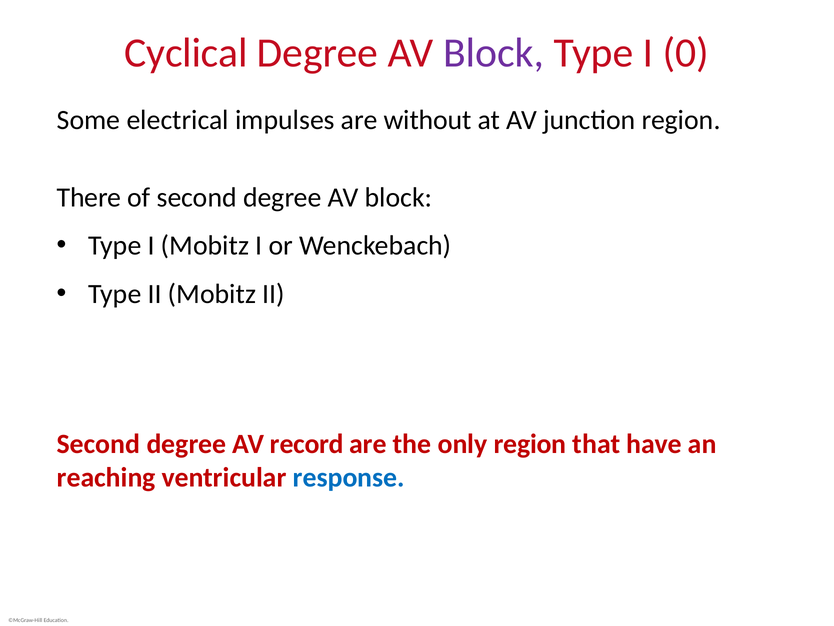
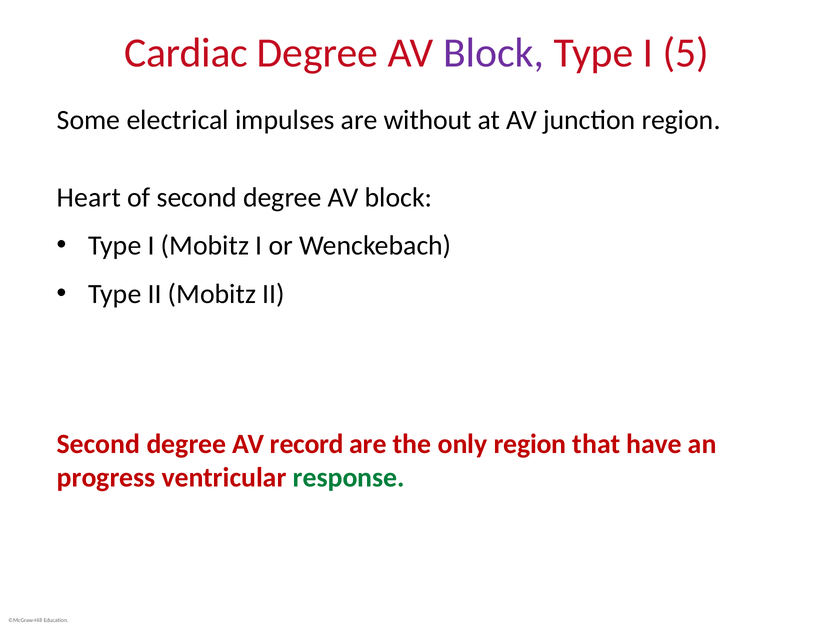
Cyclical: Cyclical -> Cardiac (186, 53)
0: 0 -> 5 (686, 53)
There: There -> Heart (89, 197)
reaching: reaching -> progress (106, 477)
response colour: blue -> green (349, 477)
